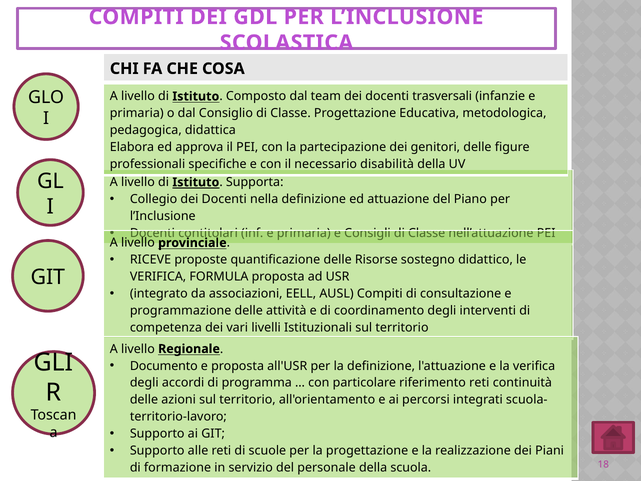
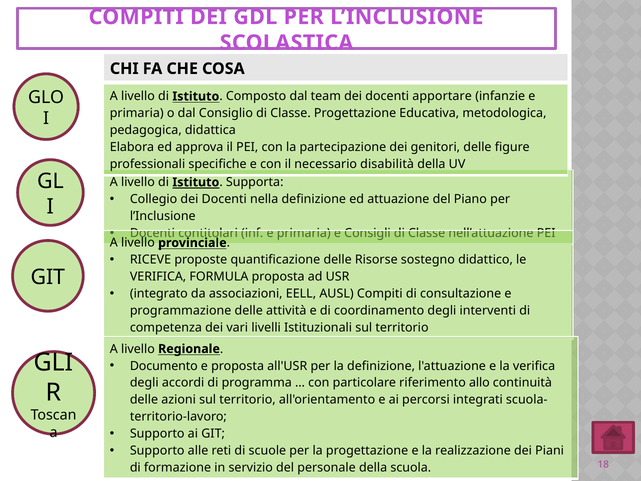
trasversali: trasversali -> apportare (442, 96)
riferimento reti: reti -> allo (479, 383)
